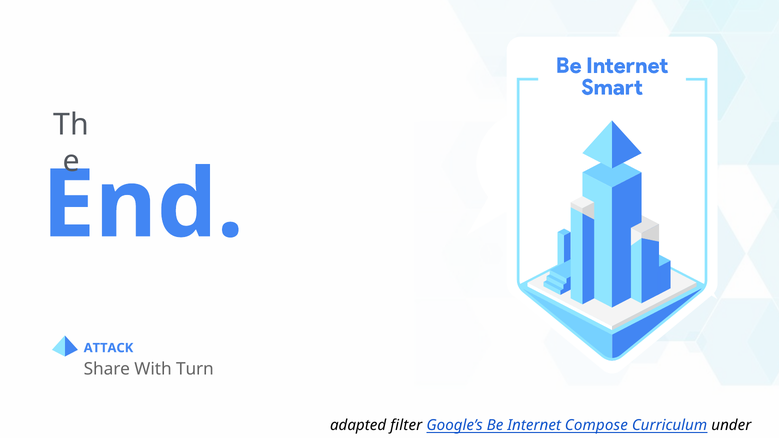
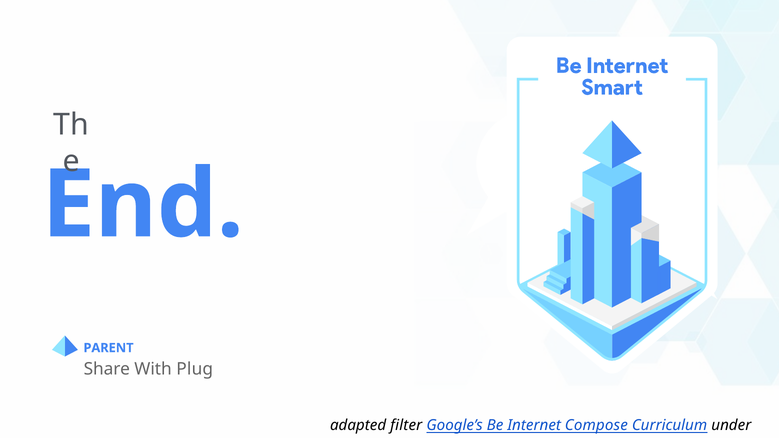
ATTACK: ATTACK -> PARENT (109, 348)
Turn: Turn -> Plug (195, 369)
